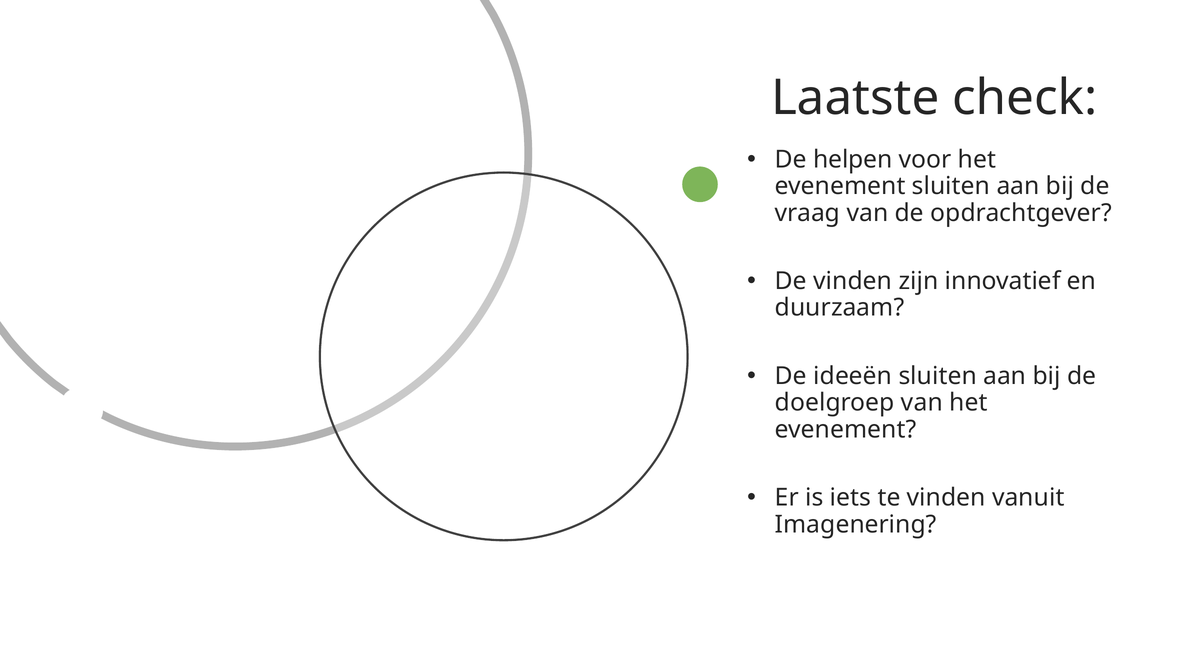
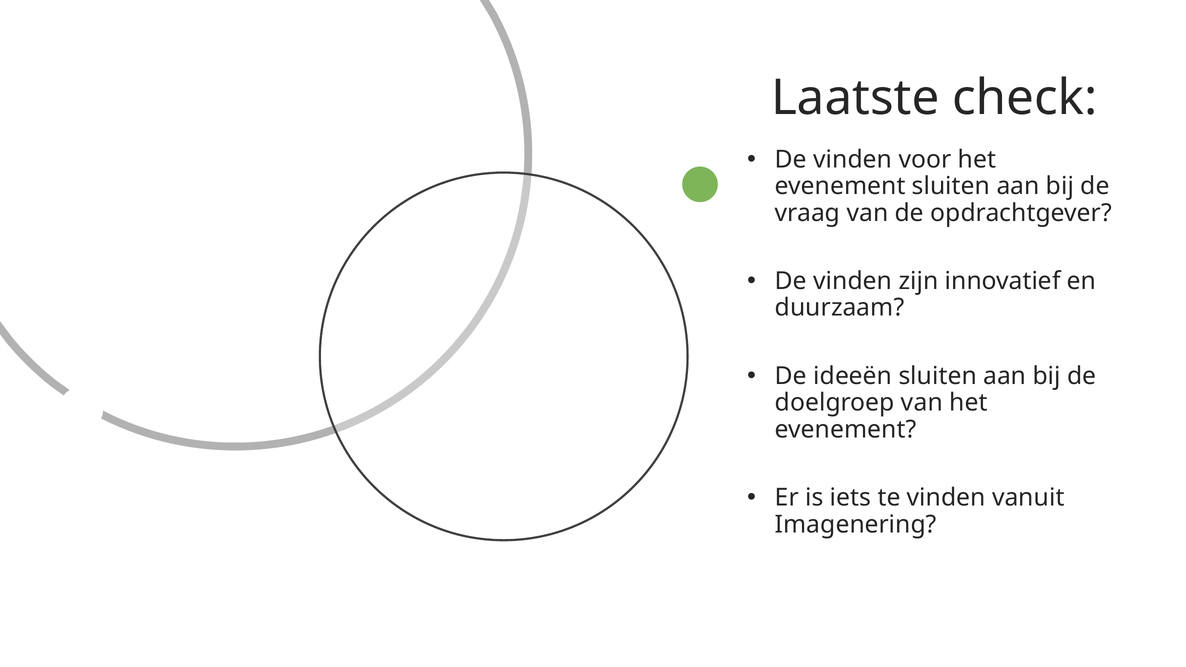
helpen: helpen -> vinden (853, 159)
